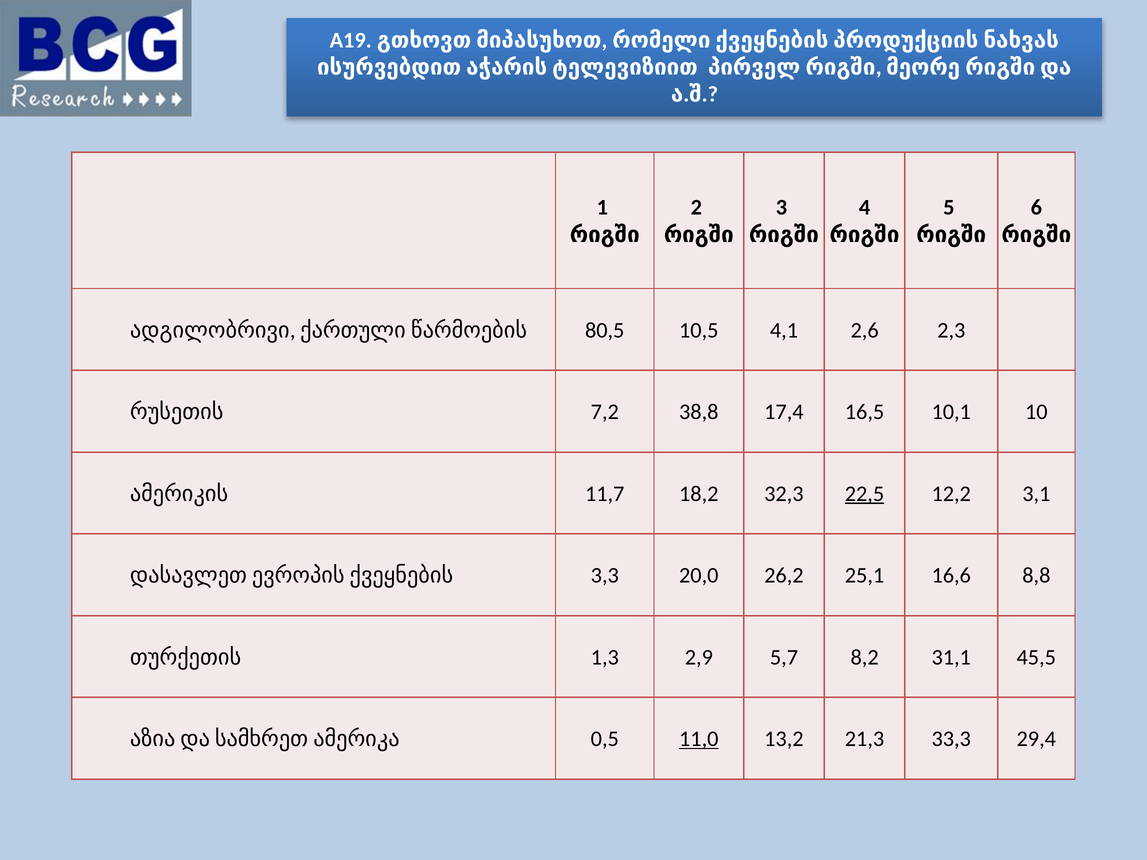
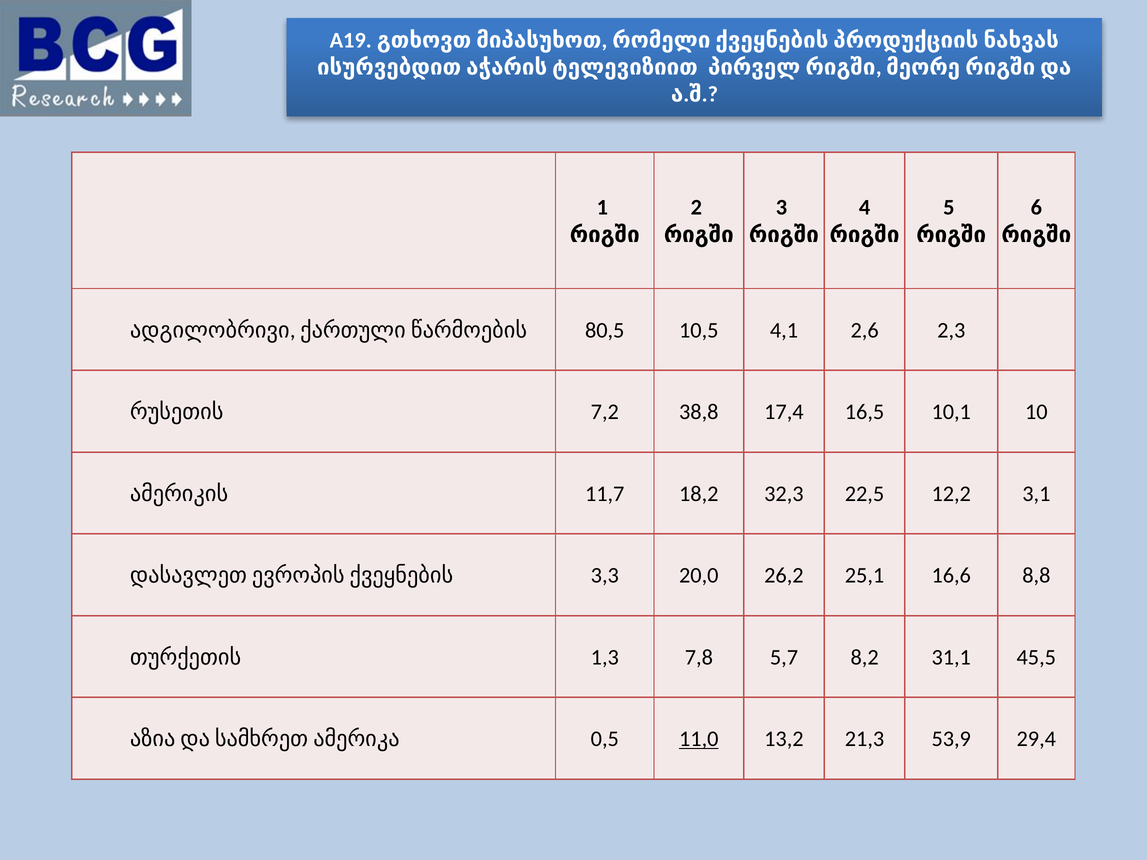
22,5 underline: present -> none (864, 494)
2,9: 2,9 -> 7,8 (699, 657)
33,3: 33,3 -> 53,9 (951, 739)
